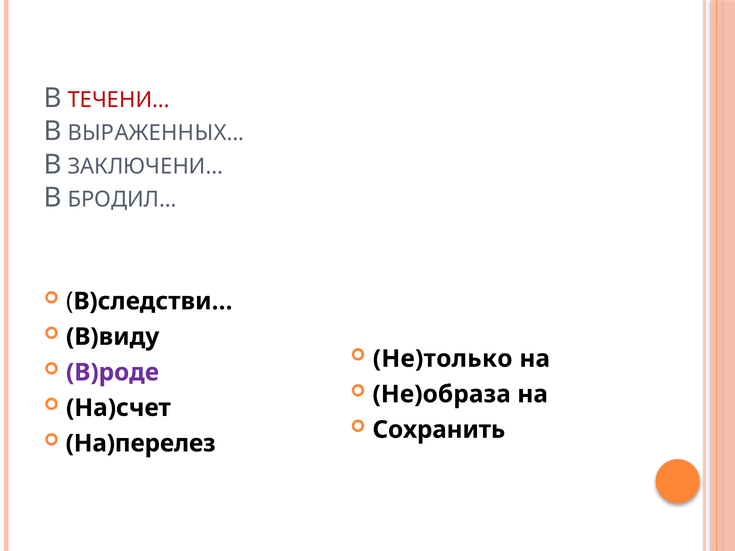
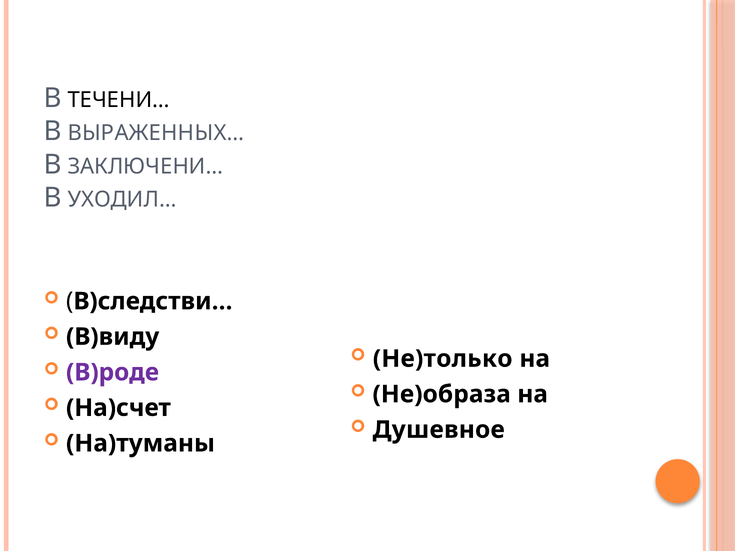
ТЕЧЕНИ… colour: red -> black (119, 100)
БРОДИЛ…: БРОДИЛ… -> УХОДИЛ… (122, 199)
Сохранить: Сохранить -> Душевное (439, 430)
На)перелез: На)перелез -> На)туманы (140, 444)
